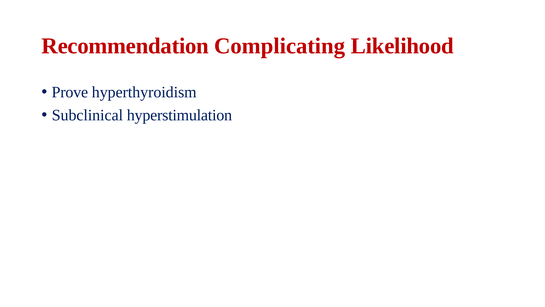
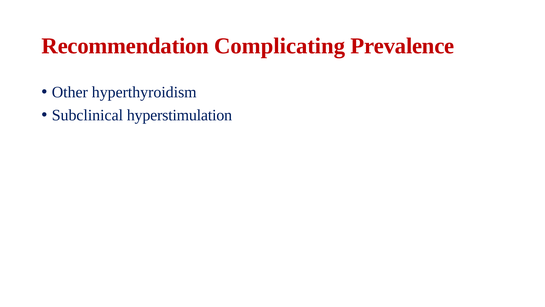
Likelihood: Likelihood -> Prevalence (402, 46)
Prove: Prove -> Other (70, 92)
